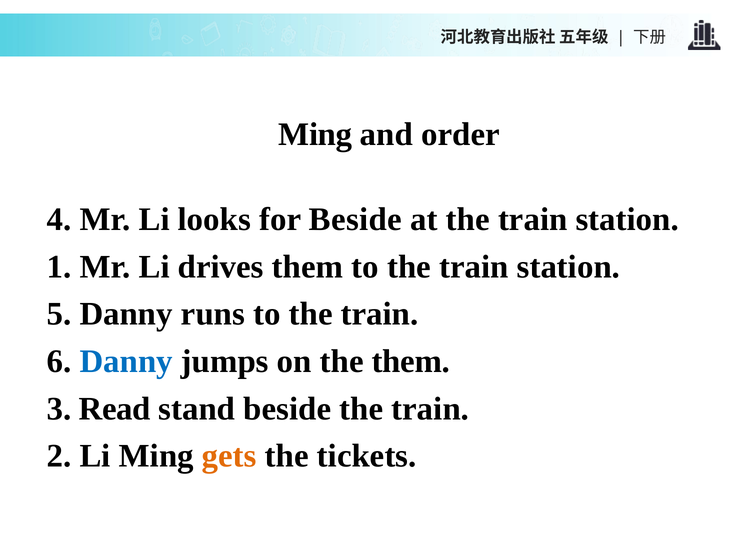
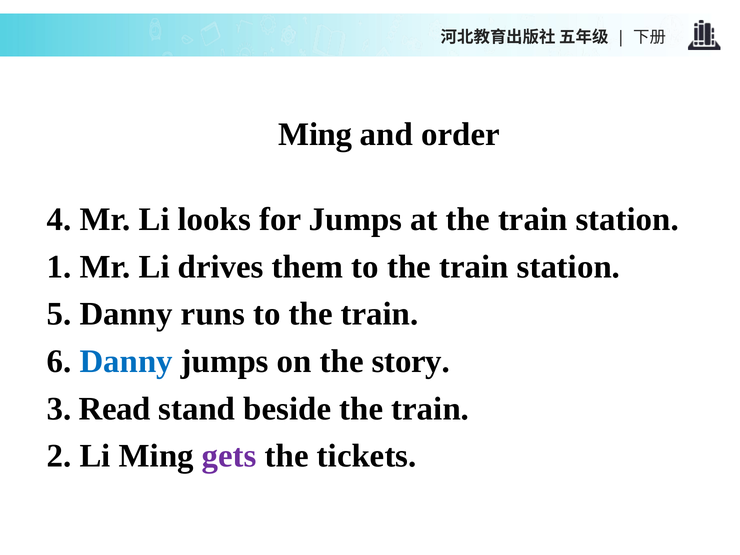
for Beside: Beside -> Jumps (355, 220)
the them: them -> story (411, 361)
gets colour: orange -> purple (229, 456)
